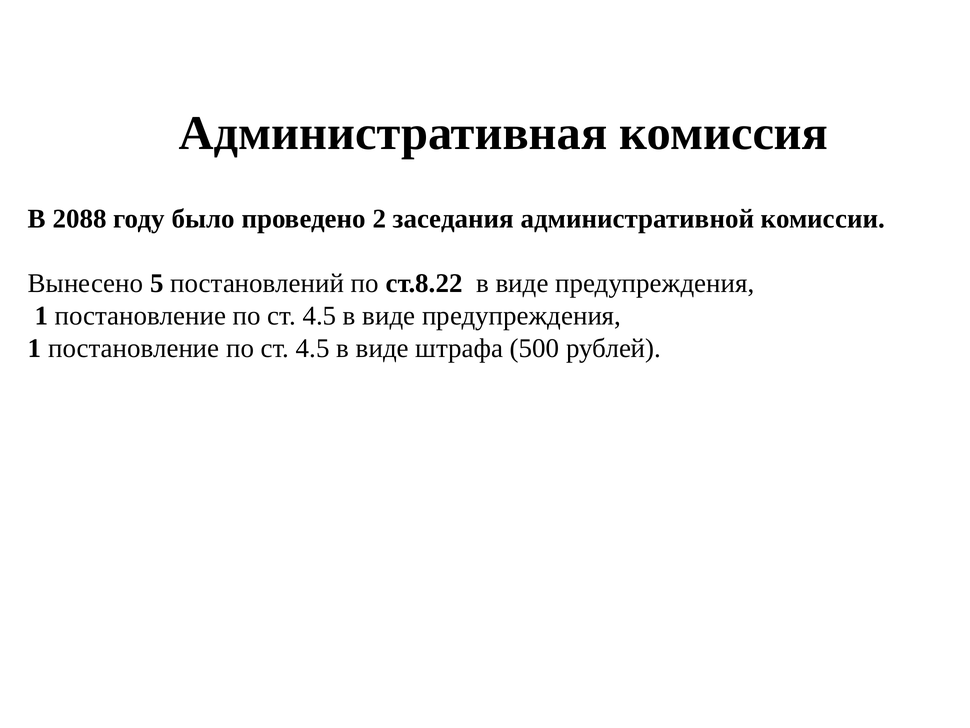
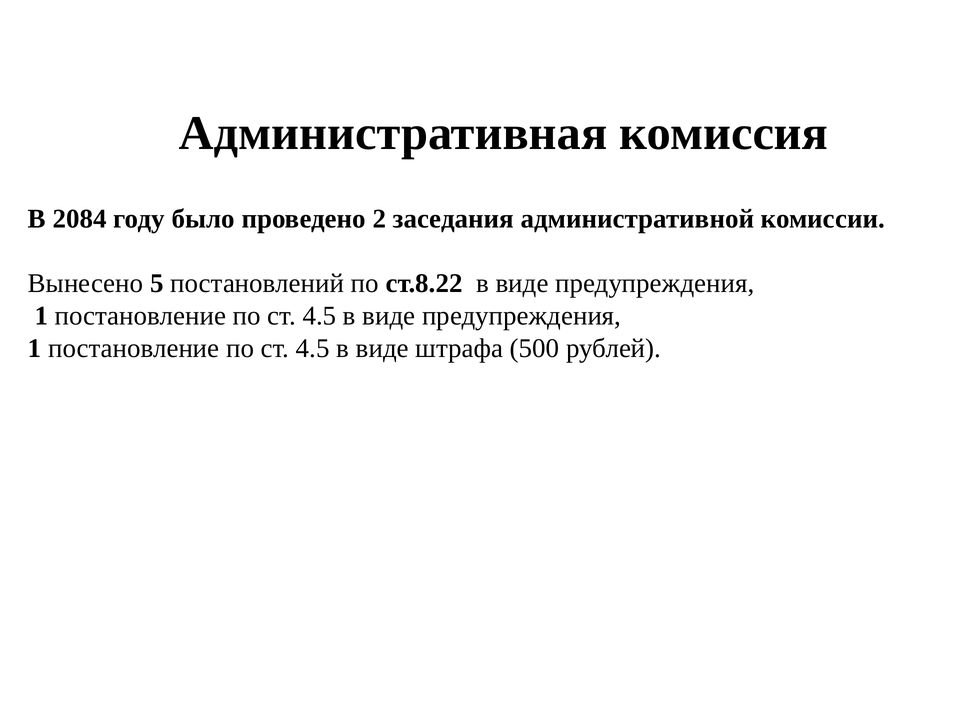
2088: 2088 -> 2084 (80, 219)
